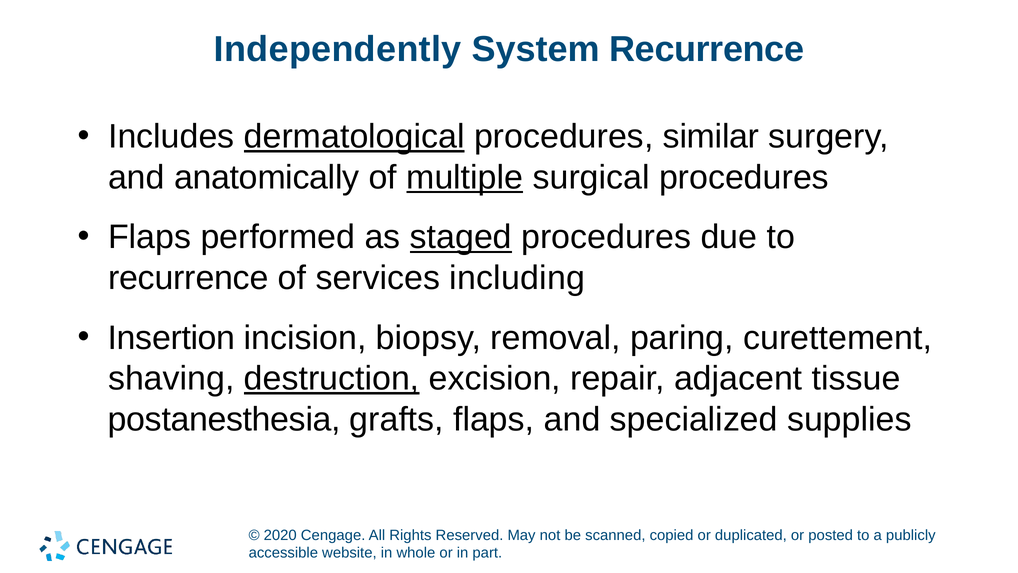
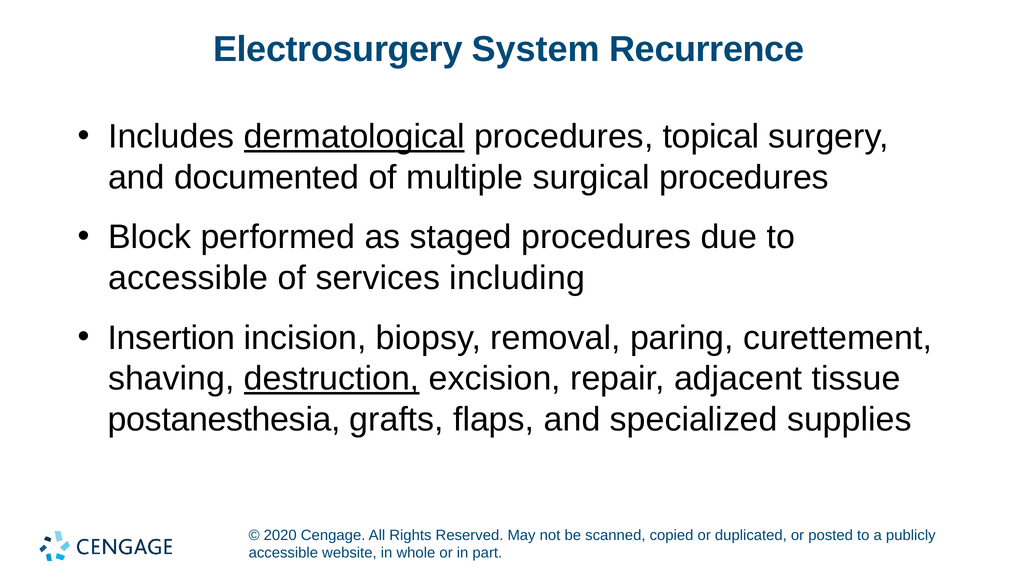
Independently: Independently -> Electrosurgery (338, 49)
similar: similar -> topical (711, 137)
anatomically: anatomically -> documented (267, 177)
multiple underline: present -> none (465, 177)
Flaps: Flaps -> Block (150, 237)
staged underline: present -> none (461, 237)
recurrence: recurrence -> accessible (188, 278)
